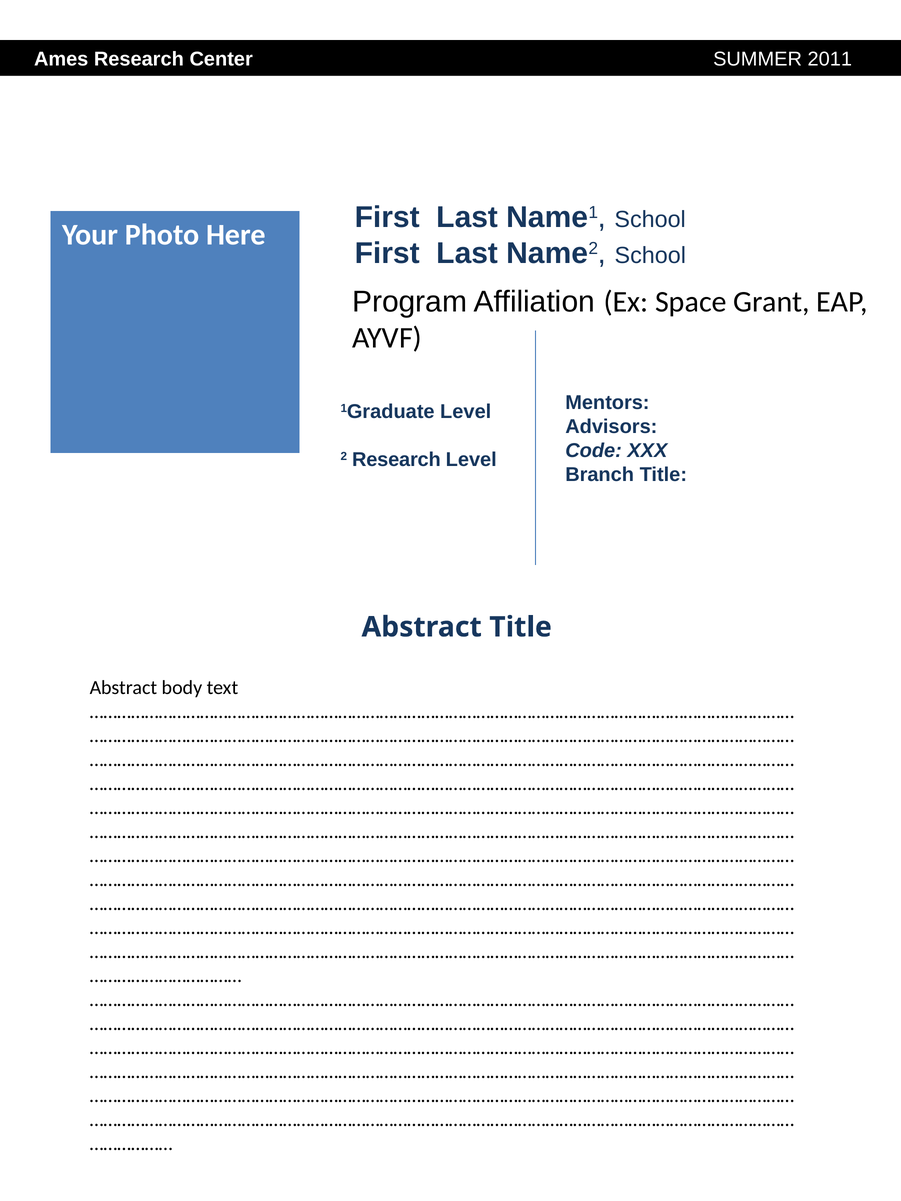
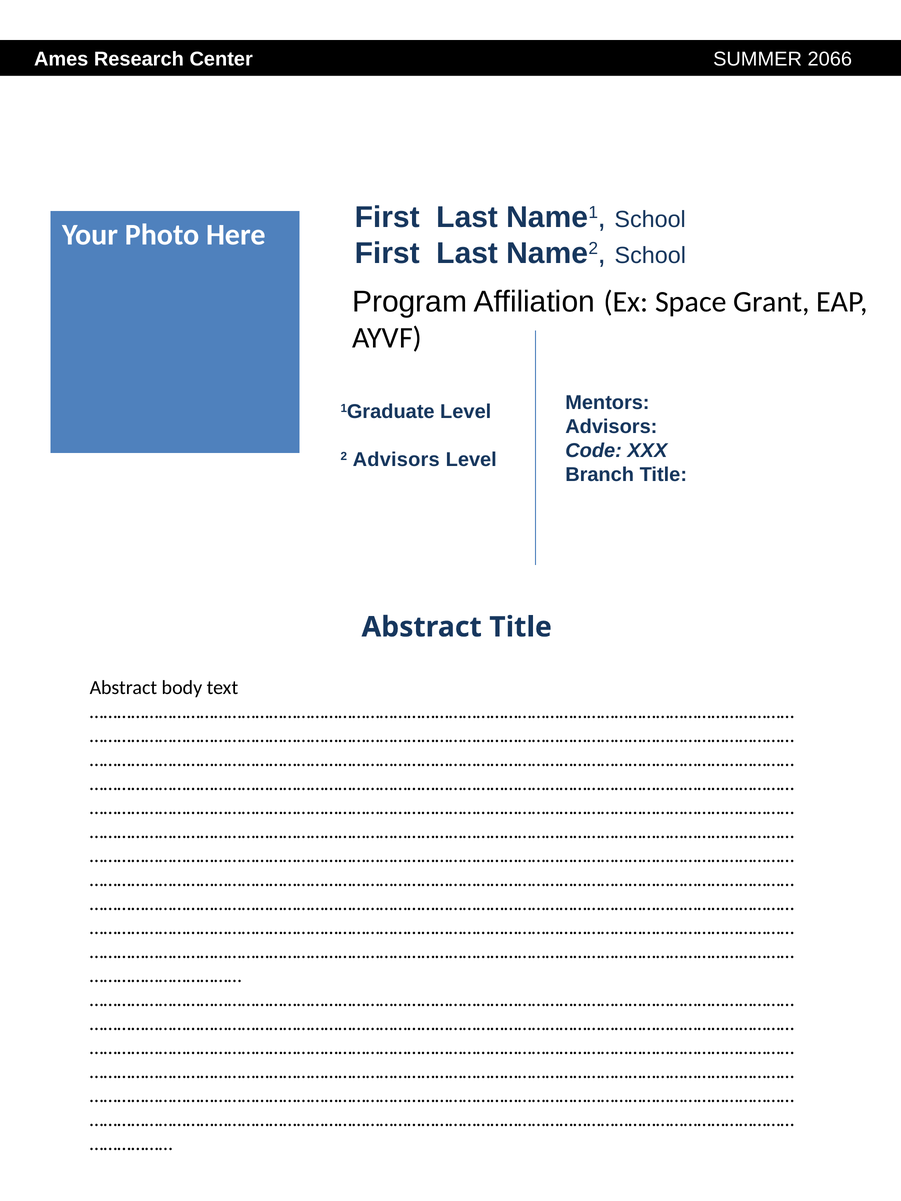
2011: 2011 -> 2066 (830, 59)
2 Research: Research -> Advisors (396, 460)
